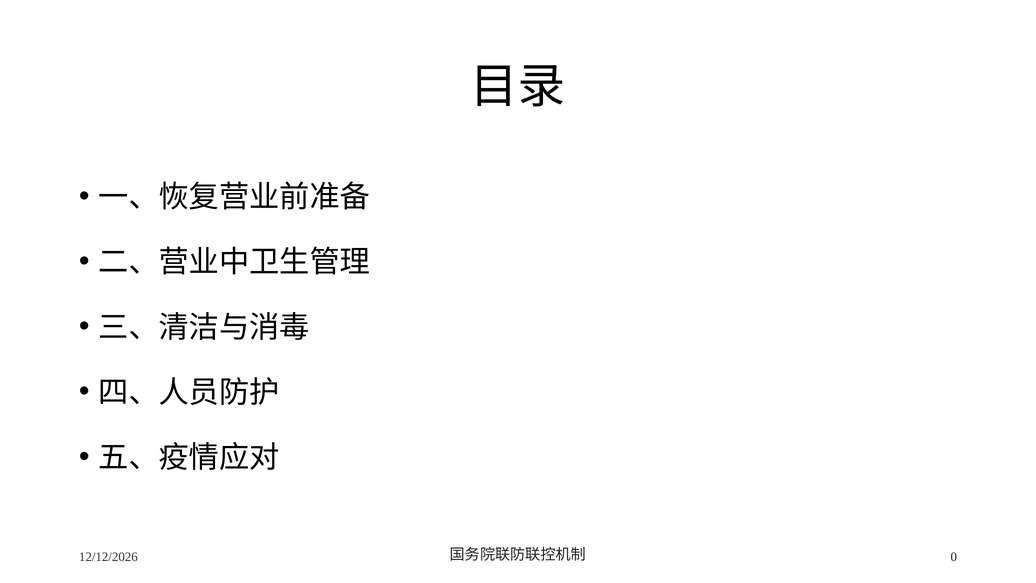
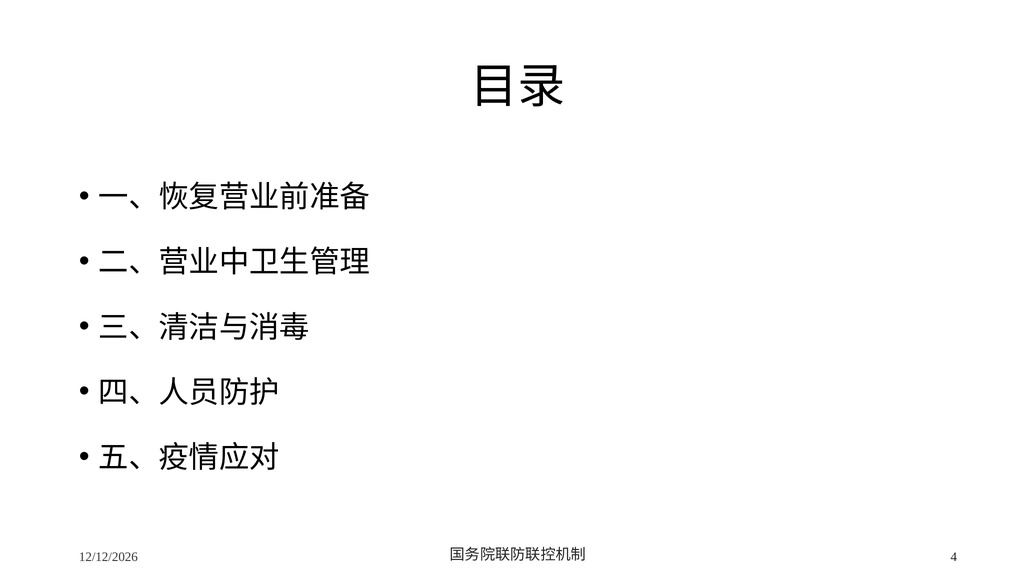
0: 0 -> 4 (954, 557)
